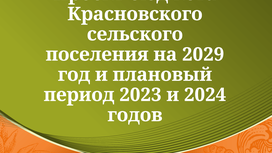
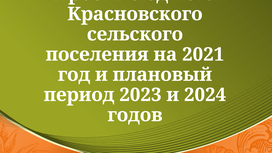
2029: 2029 -> 2021 (203, 54)
